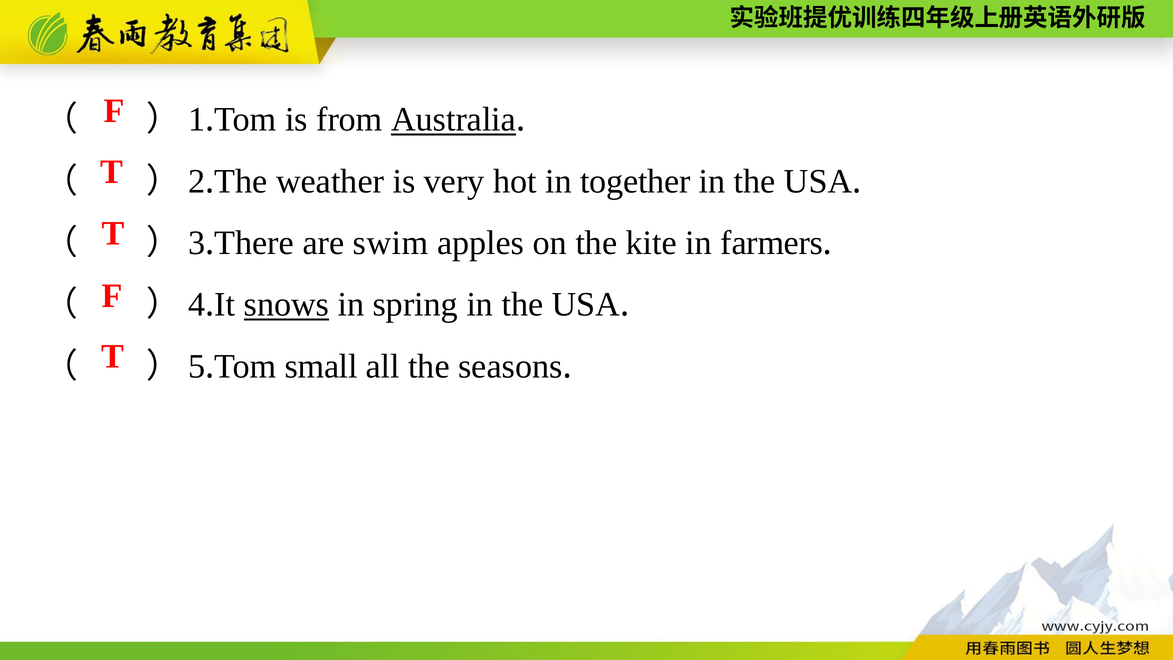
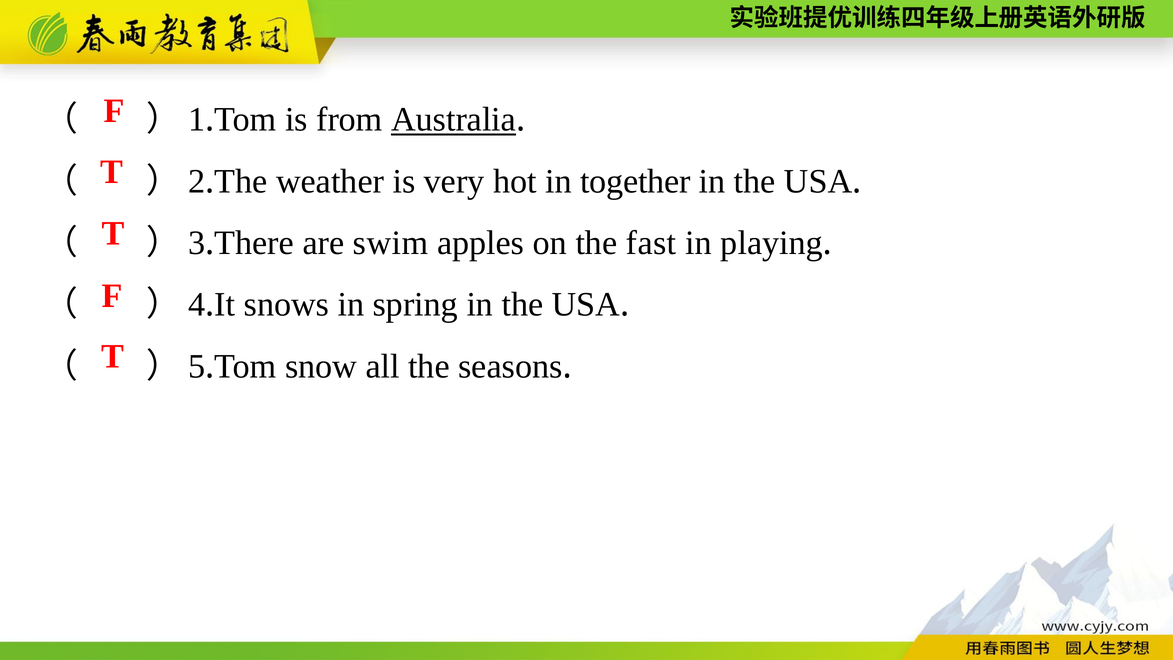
kite: kite -> fast (651, 243)
farmers: farmers -> playing (772, 243)
snows underline: present -> none (286, 305)
small: small -> snow (321, 366)
